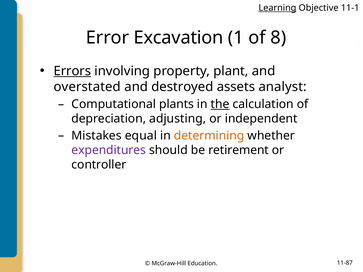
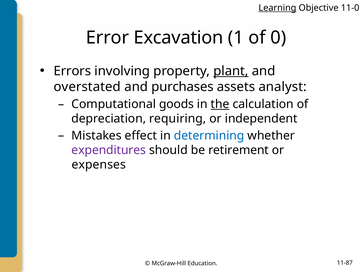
11-1: 11-1 -> 11-0 (350, 8)
8: 8 -> 0 (278, 38)
Errors underline: present -> none (72, 71)
plant underline: none -> present (231, 71)
destroyed: destroyed -> purchases (182, 87)
plants: plants -> goods (177, 104)
adjusting: adjusting -> requiring (178, 119)
equal: equal -> effect (141, 136)
determining colour: orange -> blue (209, 136)
controller: controller -> expenses (99, 165)
